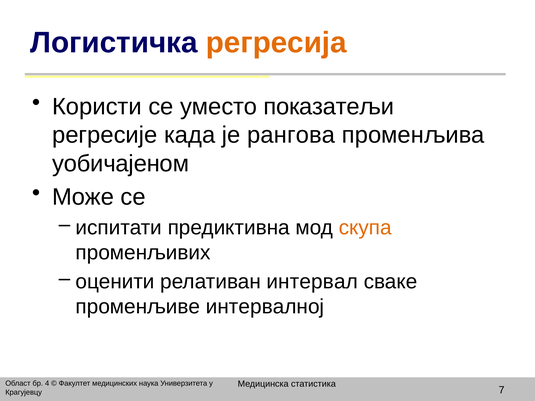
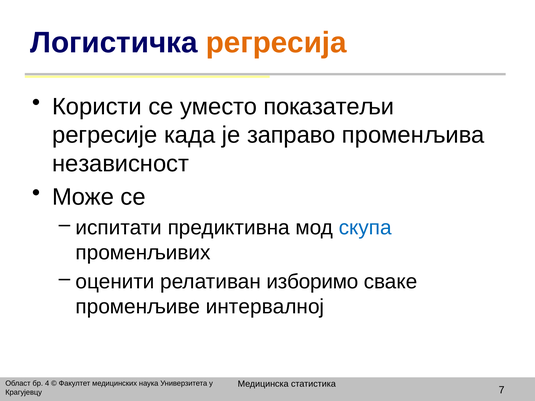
рангова: рангова -> заправо (291, 135)
уобичајеном: уобичајеном -> независност (121, 164)
скупа colour: orange -> blue (365, 228)
интервал: интервал -> изборимо (312, 282)
